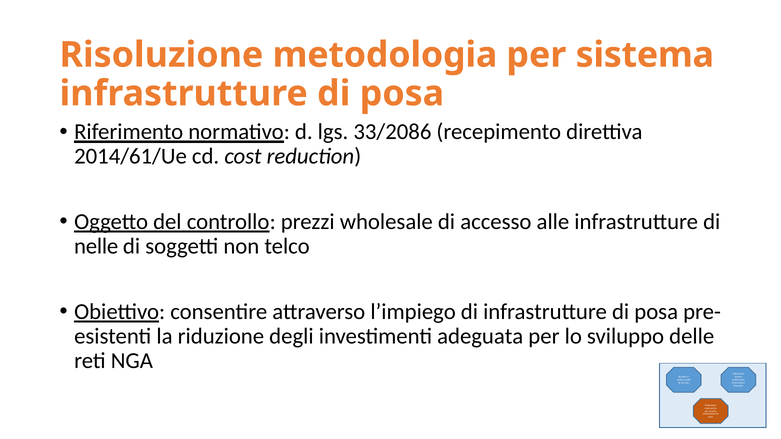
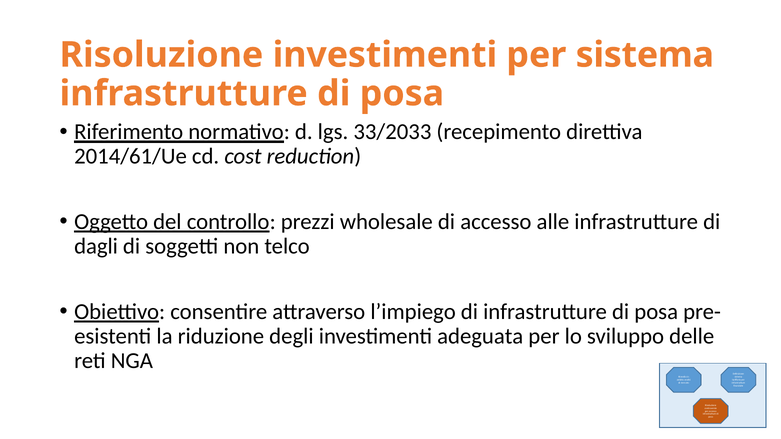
Risoluzione metodologia: metodologia -> investimenti (385, 55)
33/2086: 33/2086 -> 33/2033 (392, 132)
nelle: nelle -> dagli (96, 246)
